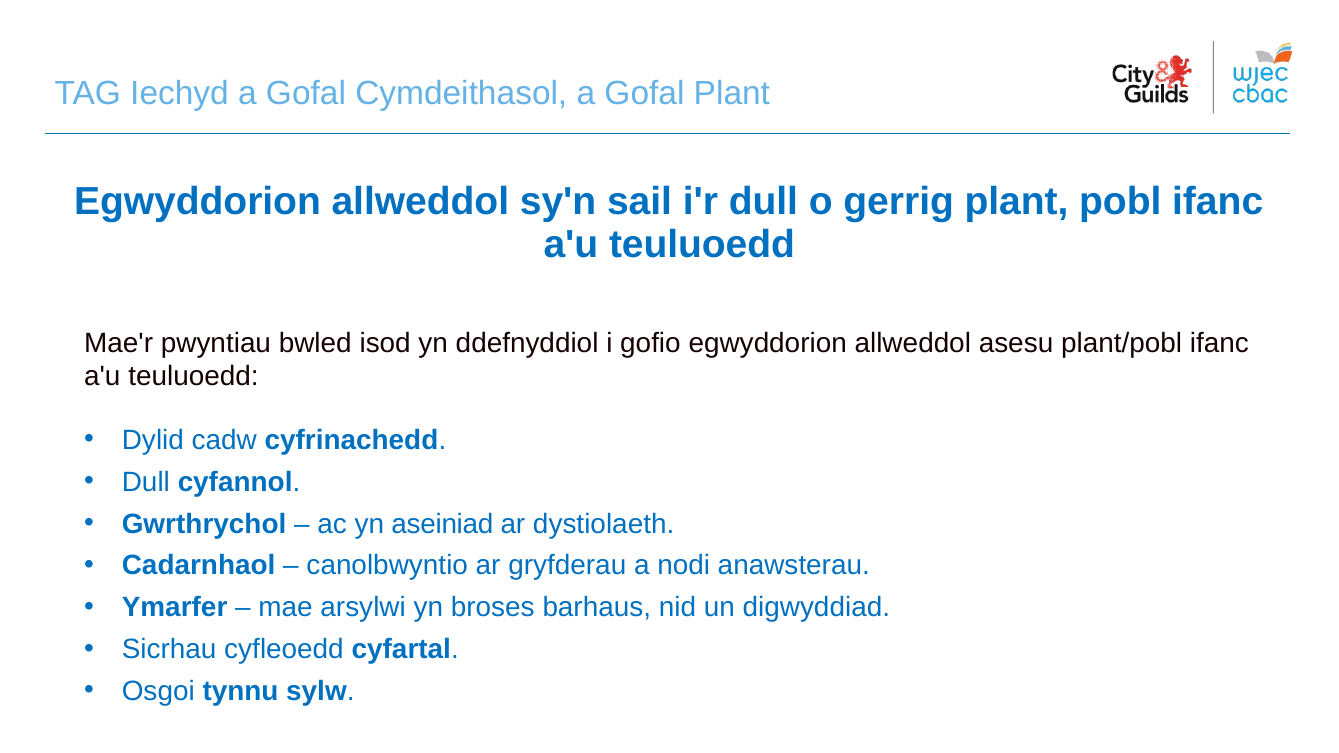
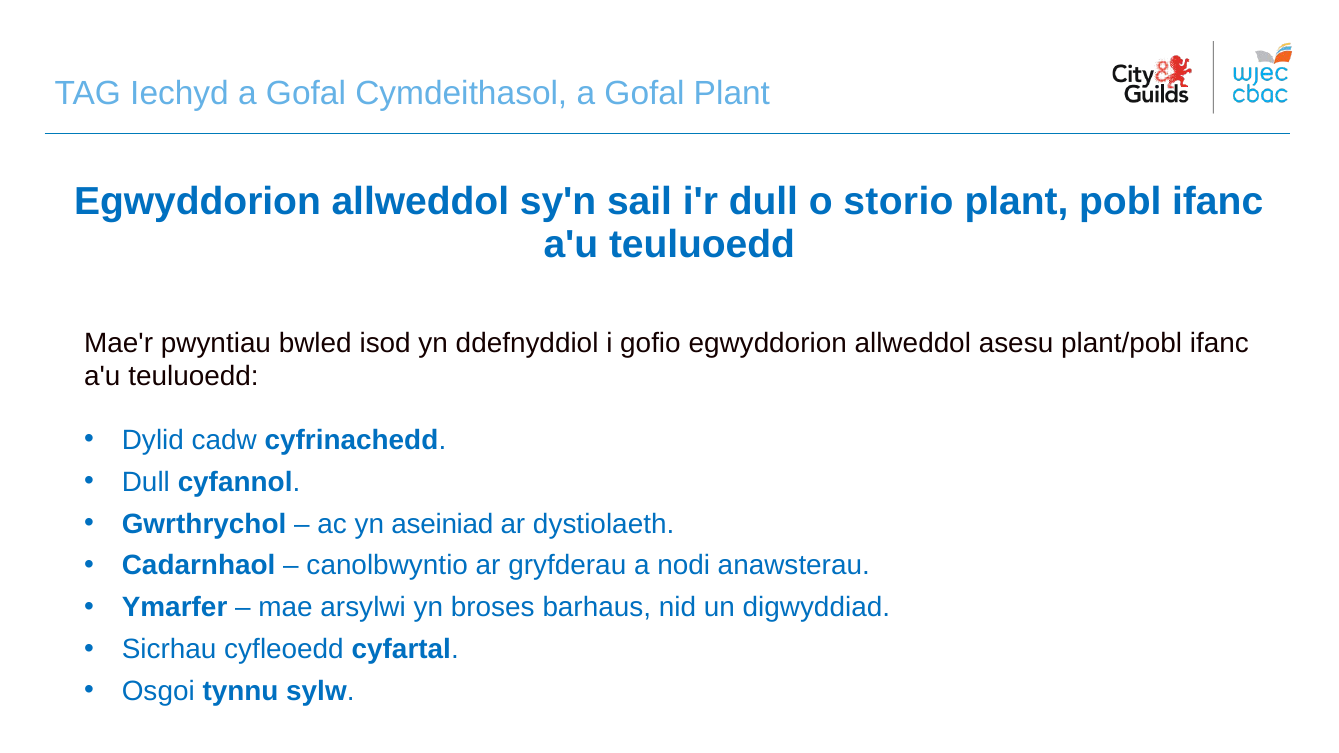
gerrig: gerrig -> storio (898, 202)
